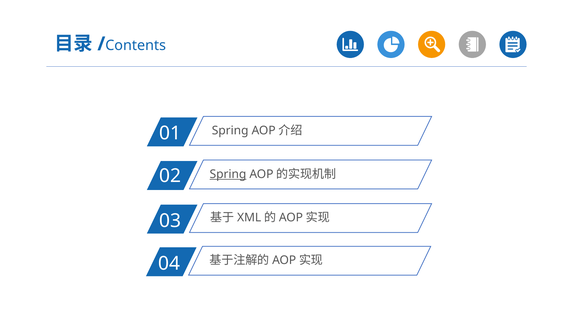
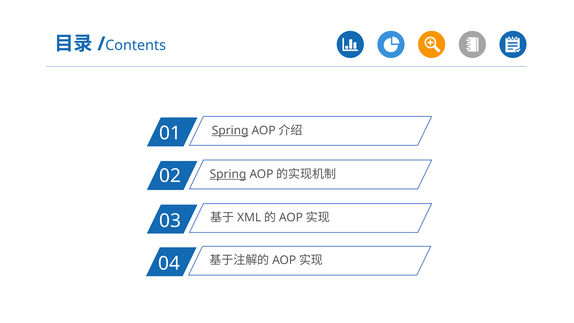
Spring underline: none -> present (230, 130)
